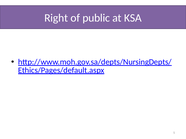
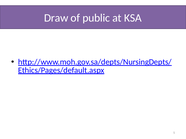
Right: Right -> Draw (56, 18)
